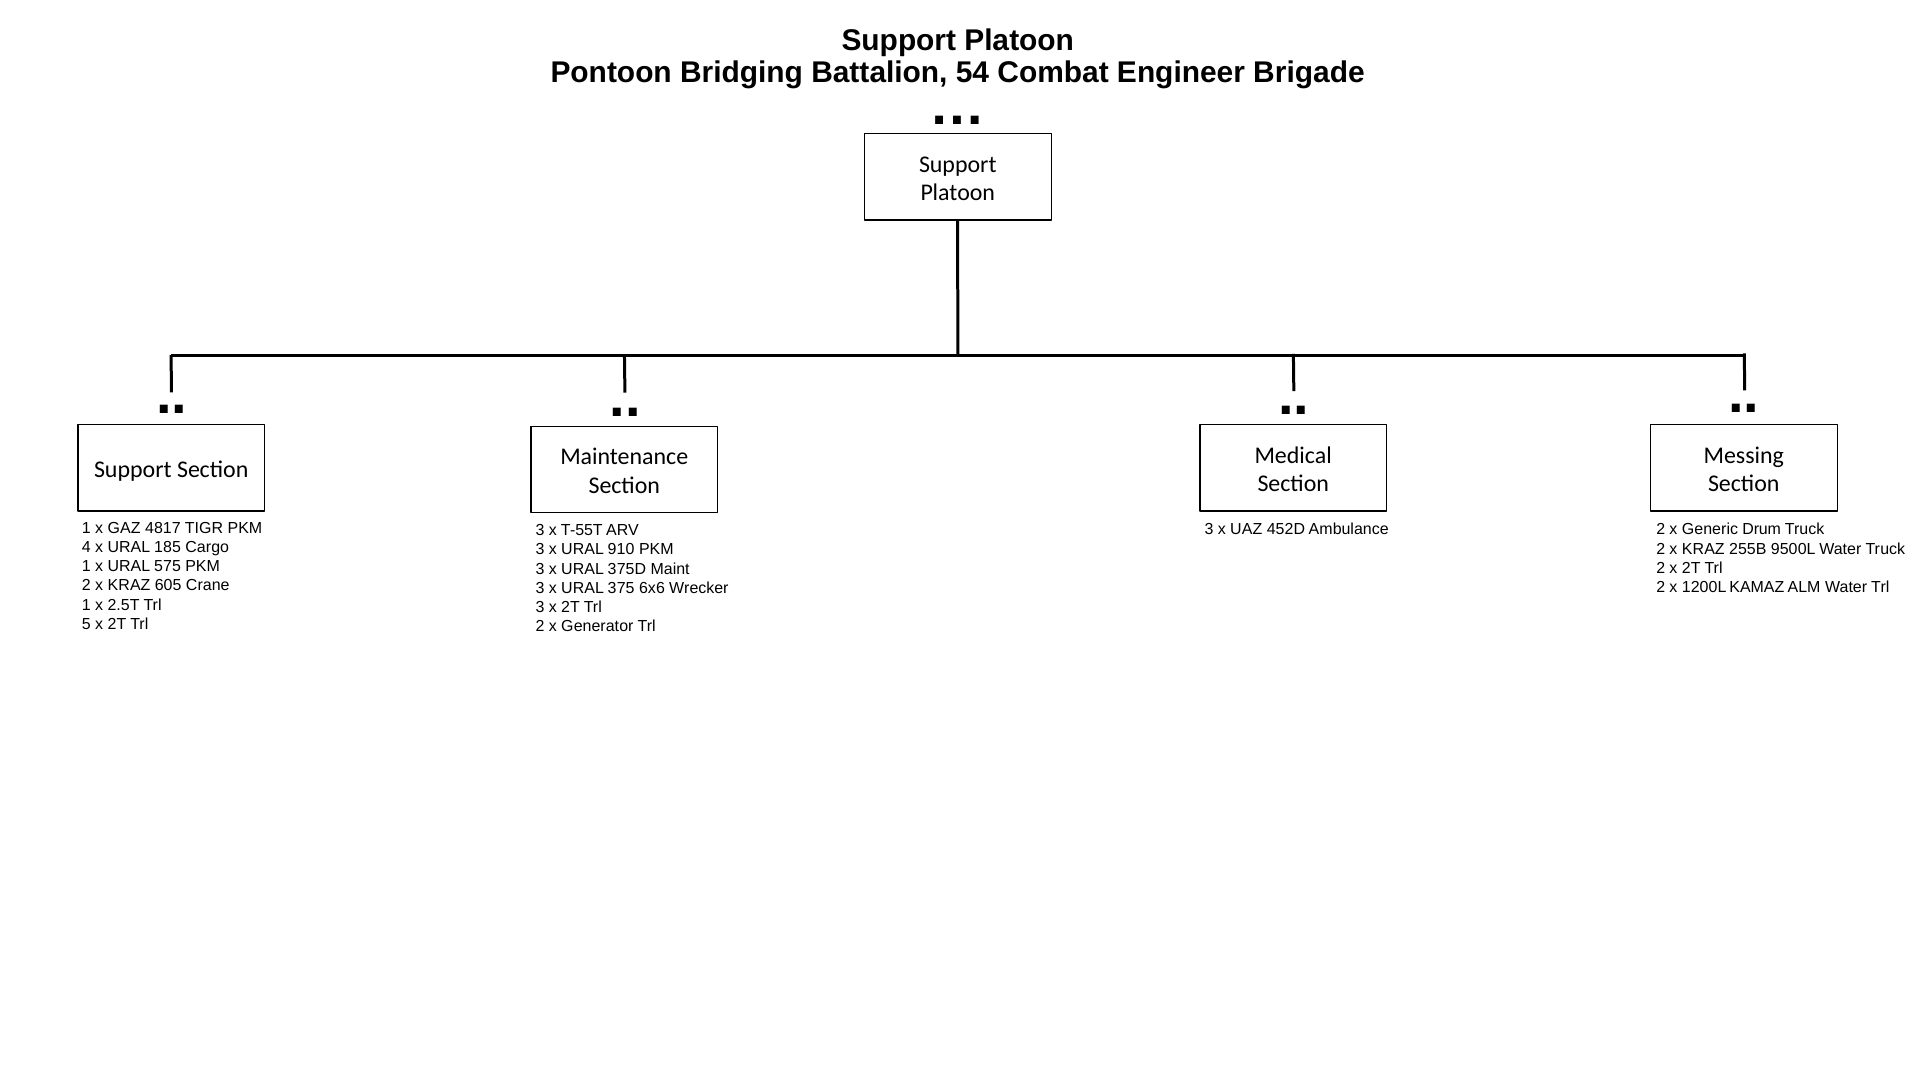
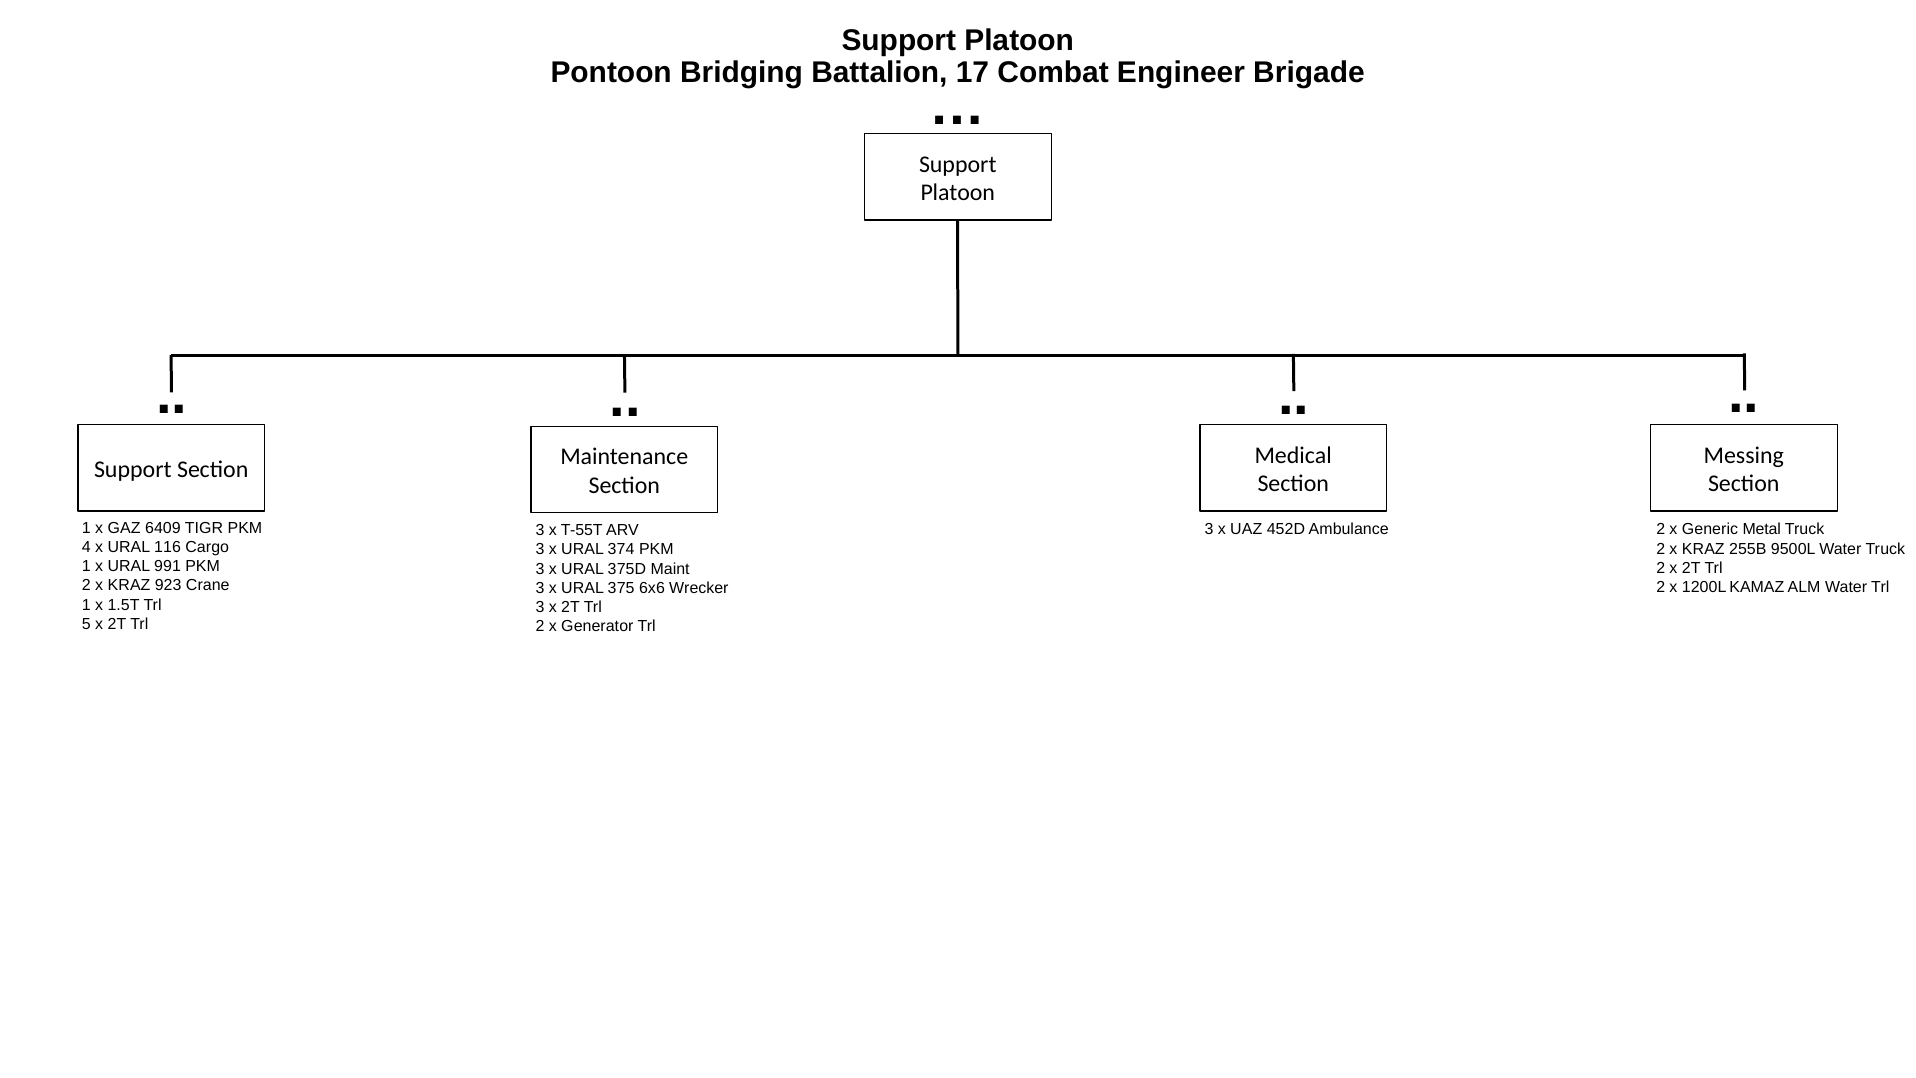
54: 54 -> 17 (972, 73)
4817: 4817 -> 6409 (163, 528)
Drum: Drum -> Metal (1762, 530)
185: 185 -> 116 (167, 547)
910: 910 -> 374 (621, 550)
575: 575 -> 991 (167, 566)
605: 605 -> 923 (168, 586)
2.5T: 2.5T -> 1.5T (124, 605)
